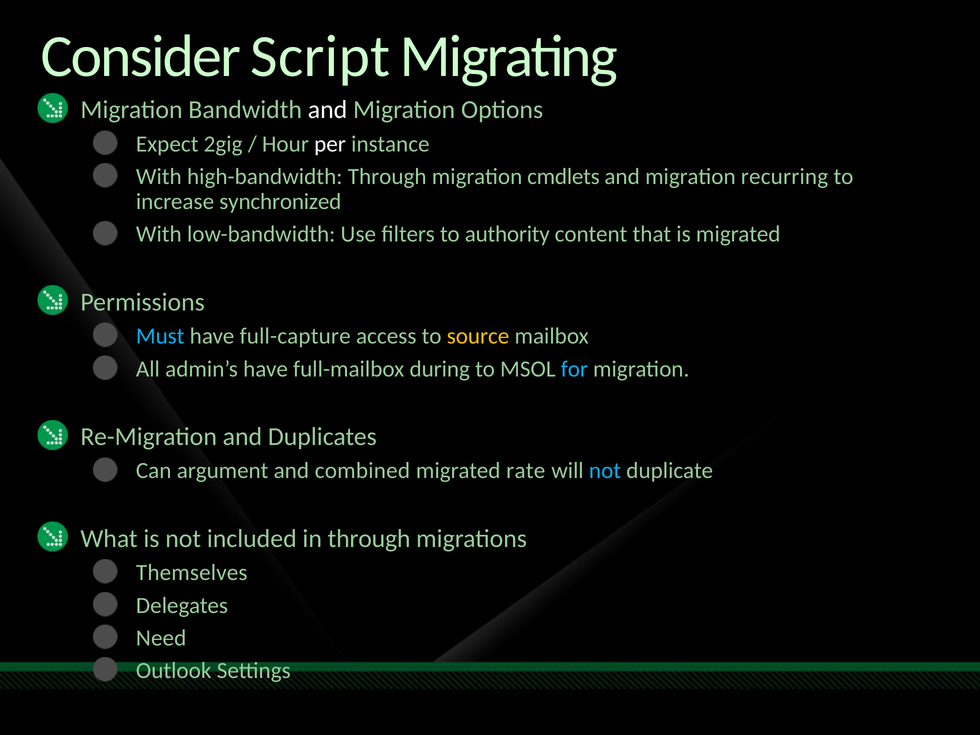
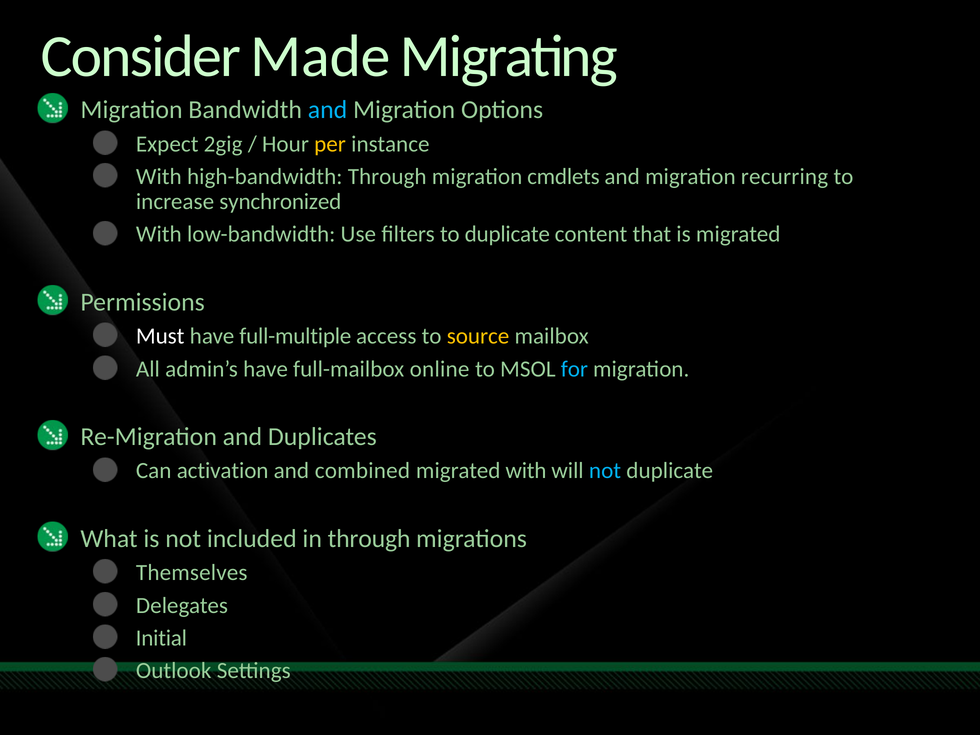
Script: Script -> Made (321, 57)
and colour: white -> light blue (328, 110)
per colour: white -> yellow (330, 144)
to authority: authority -> duplicate (507, 234)
Must colour: light blue -> white (160, 336)
full-capture: full-capture -> full-multiple (295, 336)
during: during -> online (440, 369)
argument: argument -> activation (223, 471)
migrated rate: rate -> with (526, 471)
Need: Need -> Initial (161, 638)
